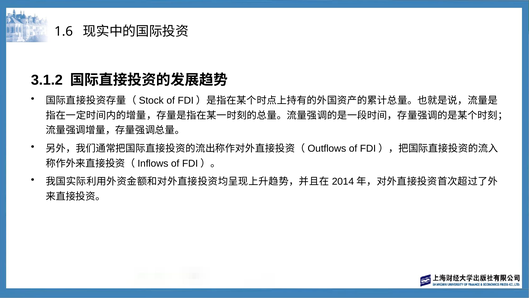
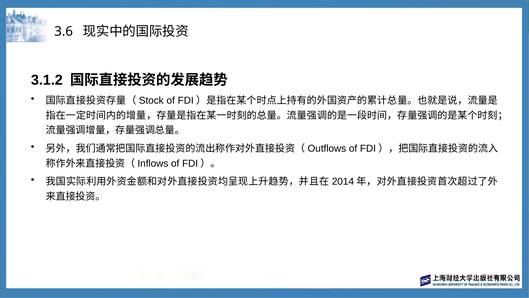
1.6: 1.6 -> 3.6 (64, 31)
